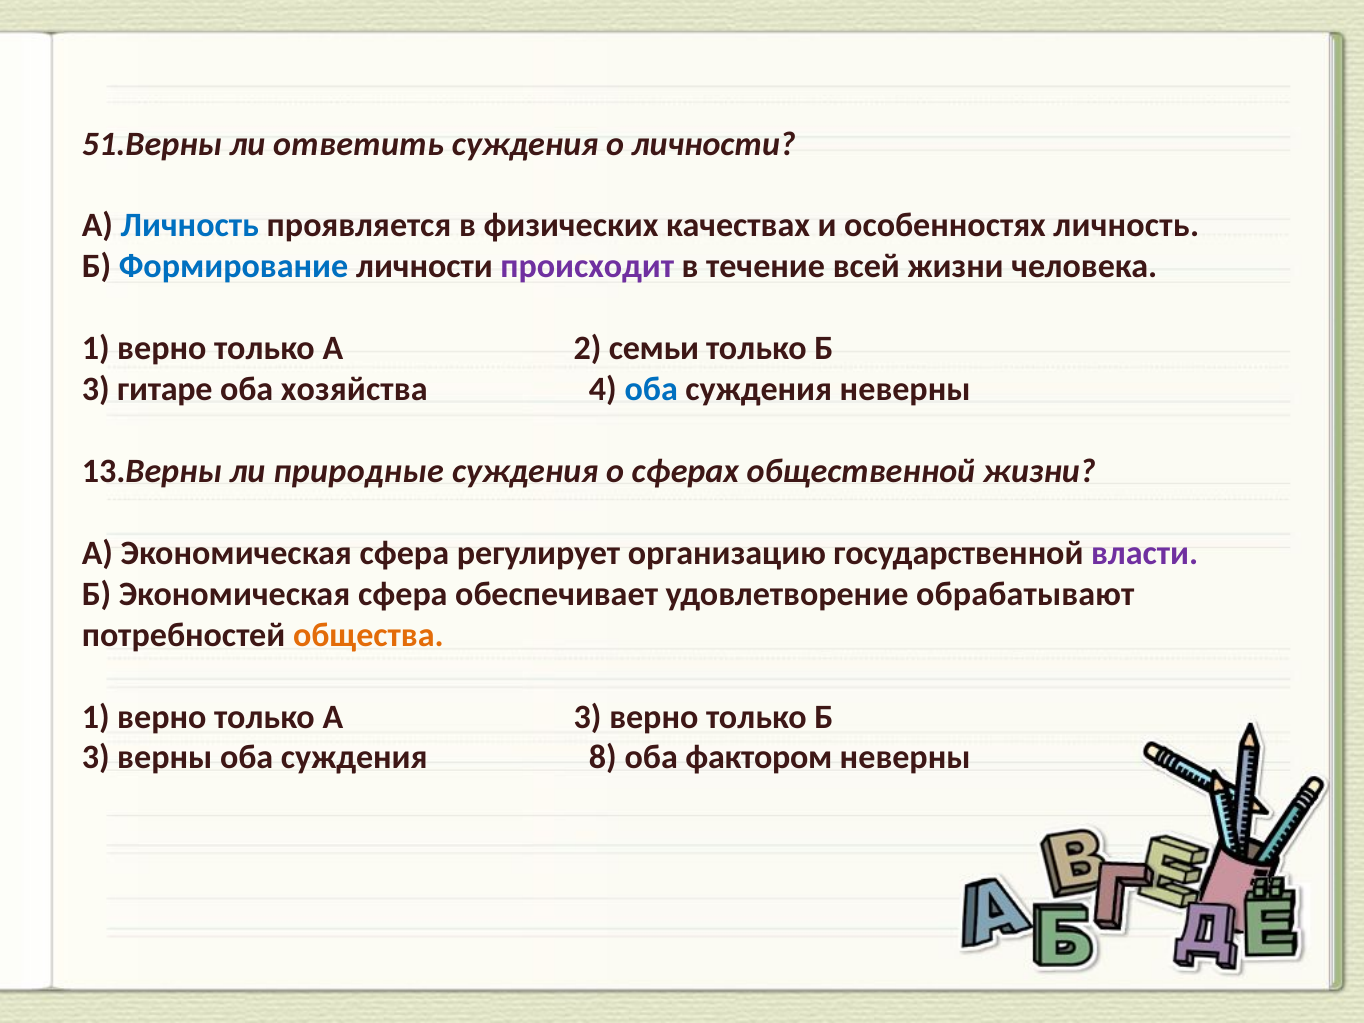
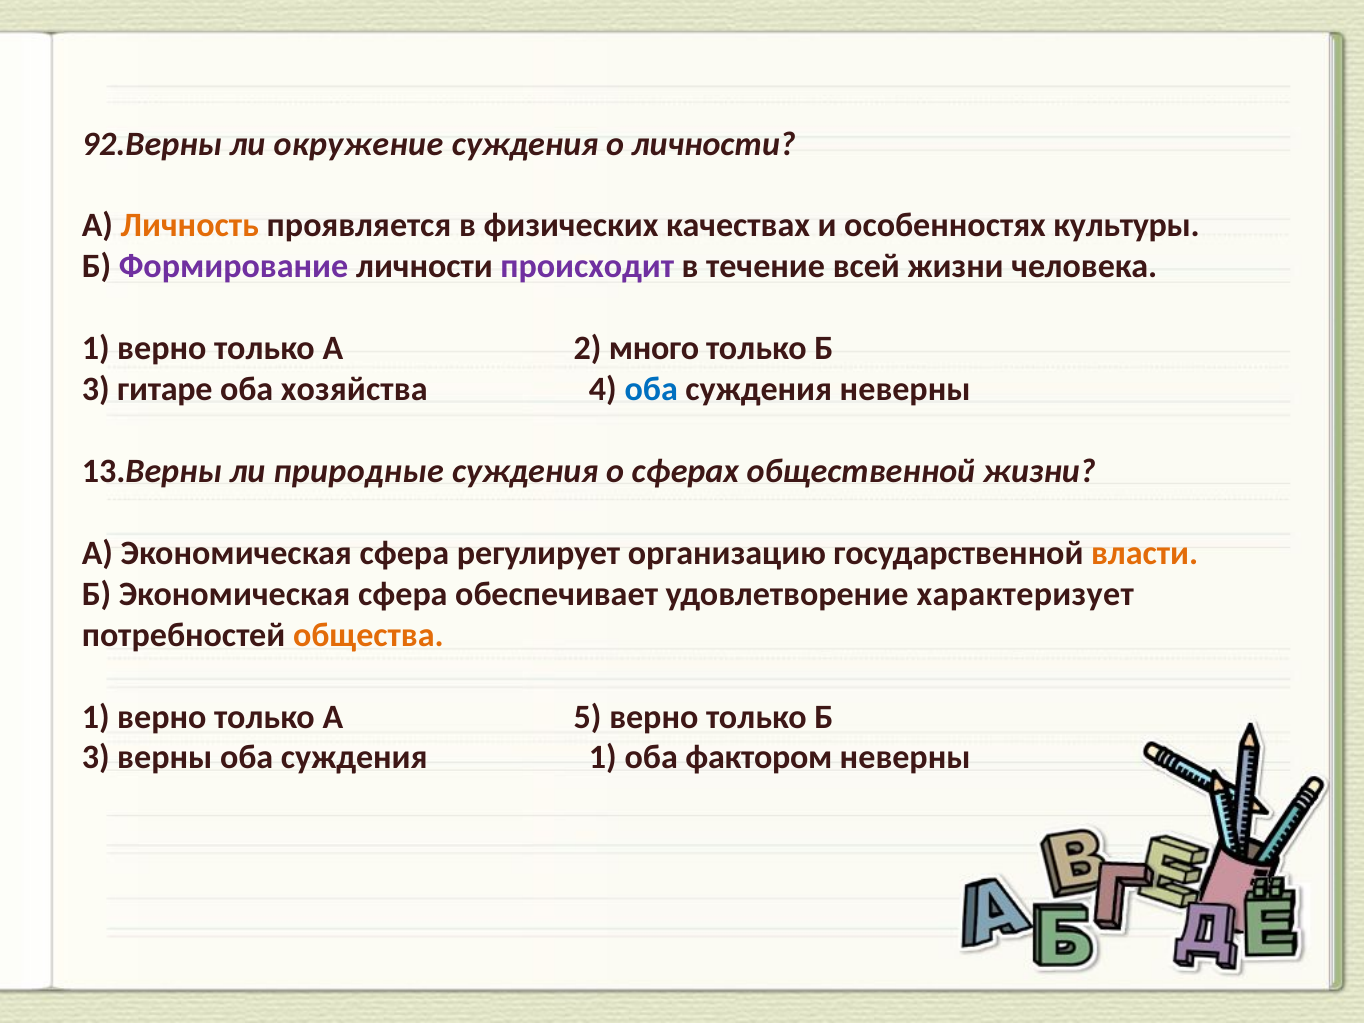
51.Верны: 51.Верны -> 92.Верны (152, 144)
ответить: ответить -> окружение (358, 144)
Личность colour: blue -> orange (190, 226)
особенностях личность: личность -> культуры (1127, 226)
Формирование colour: blue -> purple (234, 267)
семьи: семьи -> много (654, 348)
власти colour: purple -> orange (1145, 553)
обрабатывают: обрабатывают -> характеризует (1025, 594)
А 3: 3 -> 5 (588, 717)
суждения 8: 8 -> 1 (603, 758)
